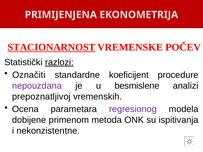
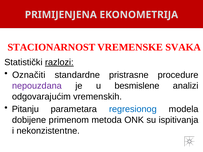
STACIONARNOST underline: present -> none (51, 47)
POČEV: POČEV -> SVAKA (183, 47)
koeficijent: koeficijent -> pristrasne (129, 75)
prepoznatljivoj: prepoznatljivoj -> odgovarajućim (41, 97)
Ocena: Ocena -> Pitanju (25, 109)
regresionog colour: purple -> blue (133, 109)
